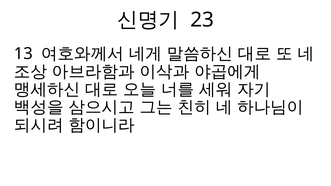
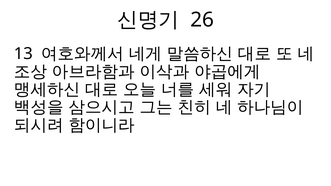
23: 23 -> 26 (202, 20)
